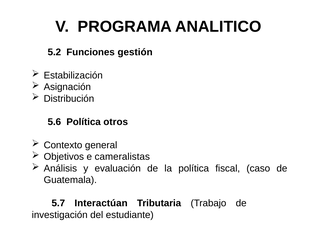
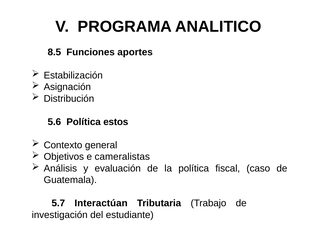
5.2: 5.2 -> 8.5 (54, 52)
gestión: gestión -> aportes (135, 52)
otros: otros -> estos (116, 122)
